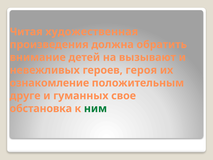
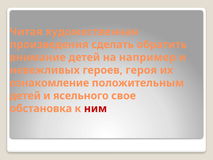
должна: должна -> сделать (113, 44)
вызывают: вызывают -> например (147, 57)
друге: друге -> детей (25, 96)
гуманных: гуманных -> ясельного (81, 96)
ним colour: green -> red (95, 108)
